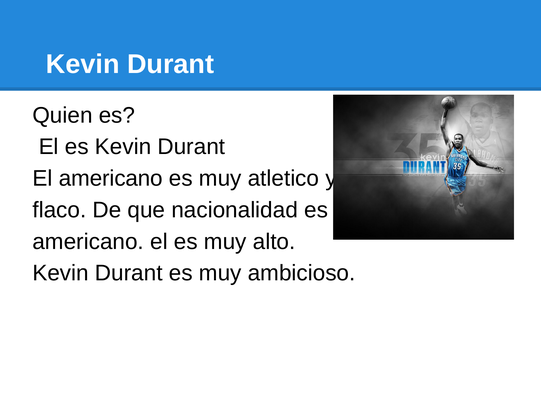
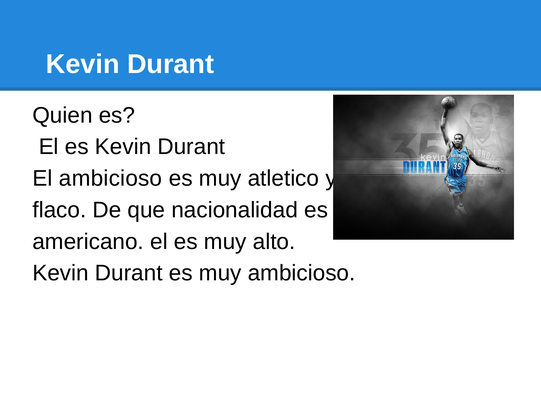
El americano: americano -> ambicioso (111, 178)
